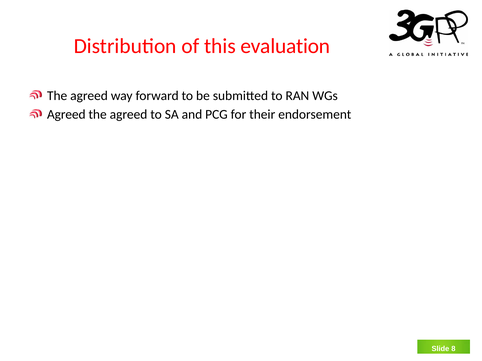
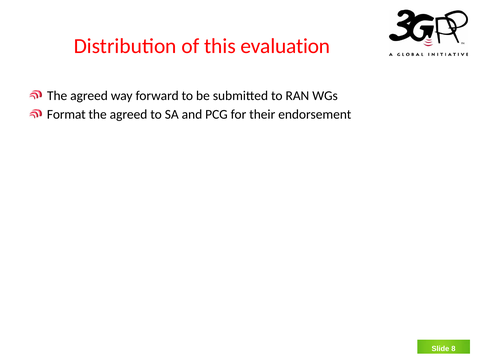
Agreed: Agreed -> Format (66, 114)
